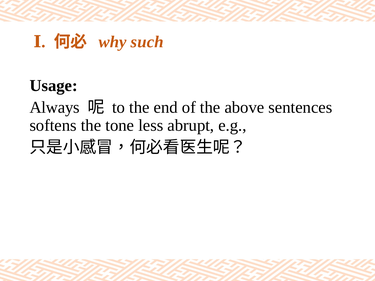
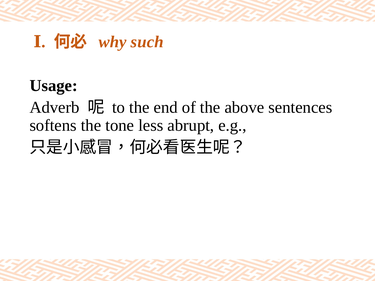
Always: Always -> Adverb (55, 108)
